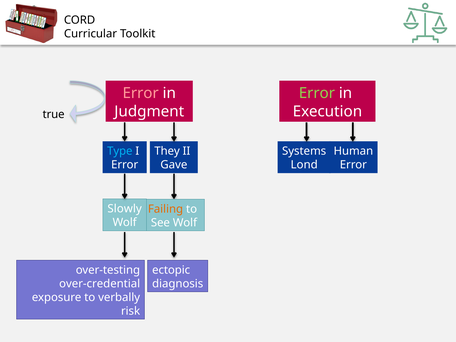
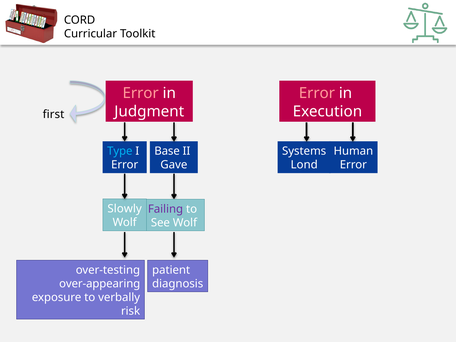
Error colour: light green -> pink (317, 93)
true: true -> first (53, 114)
They: They -> Base (167, 151)
Failing colour: orange -> purple (166, 209)
ectopic: ectopic -> patient (171, 270)
over-credential: over-credential -> over-appearing (100, 284)
